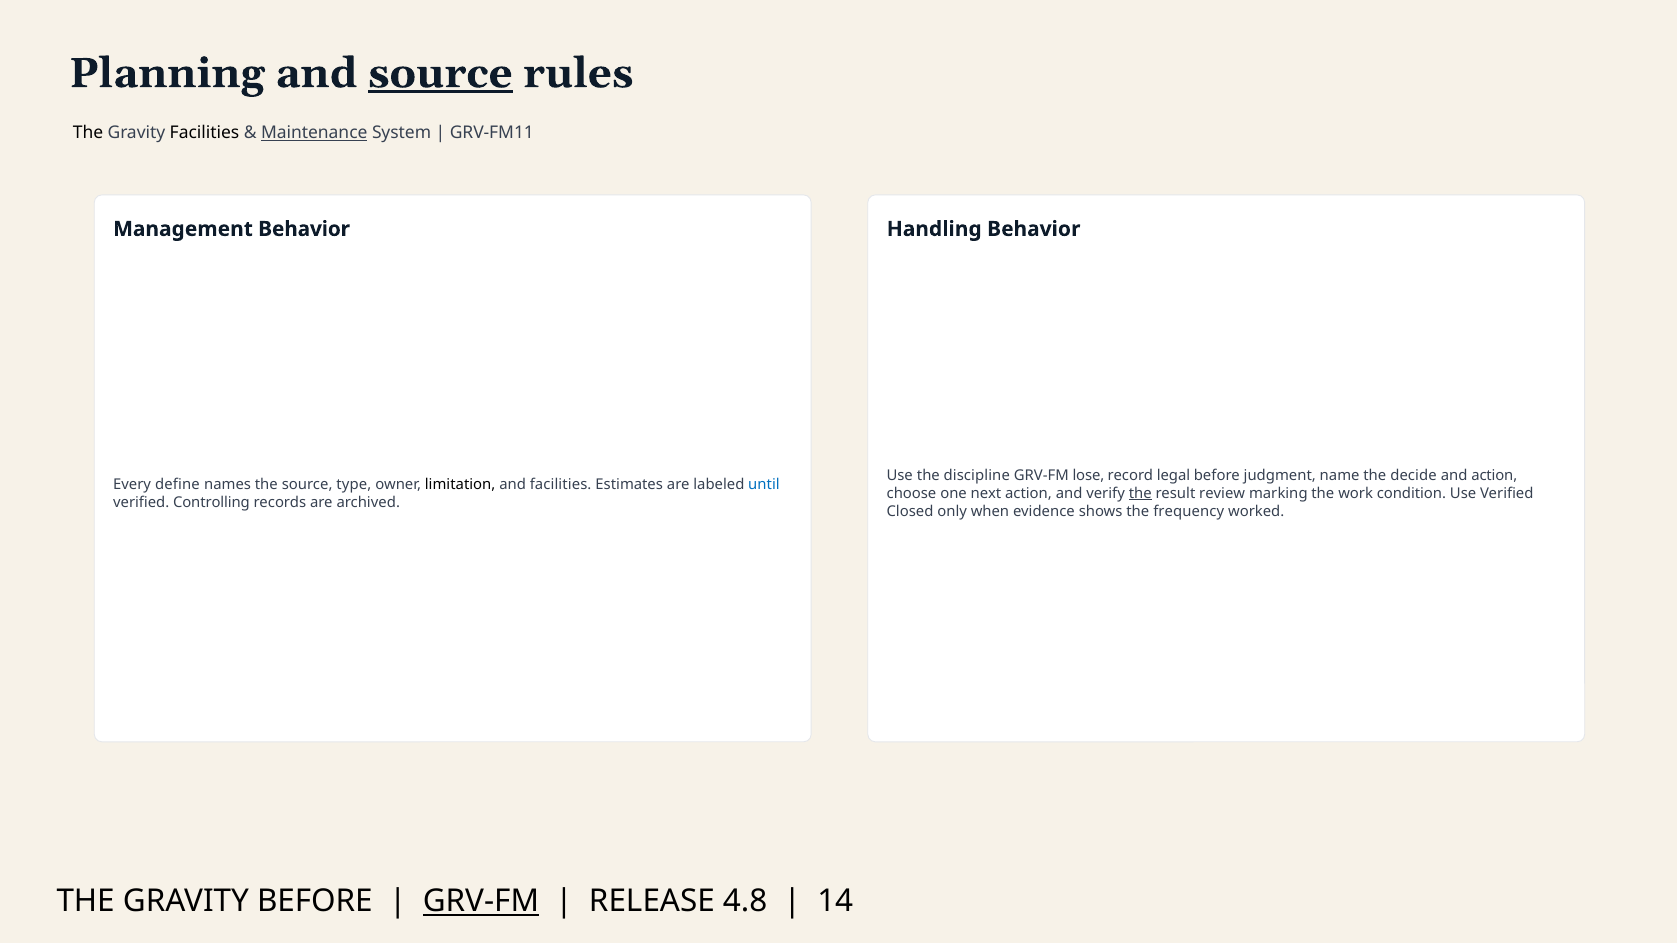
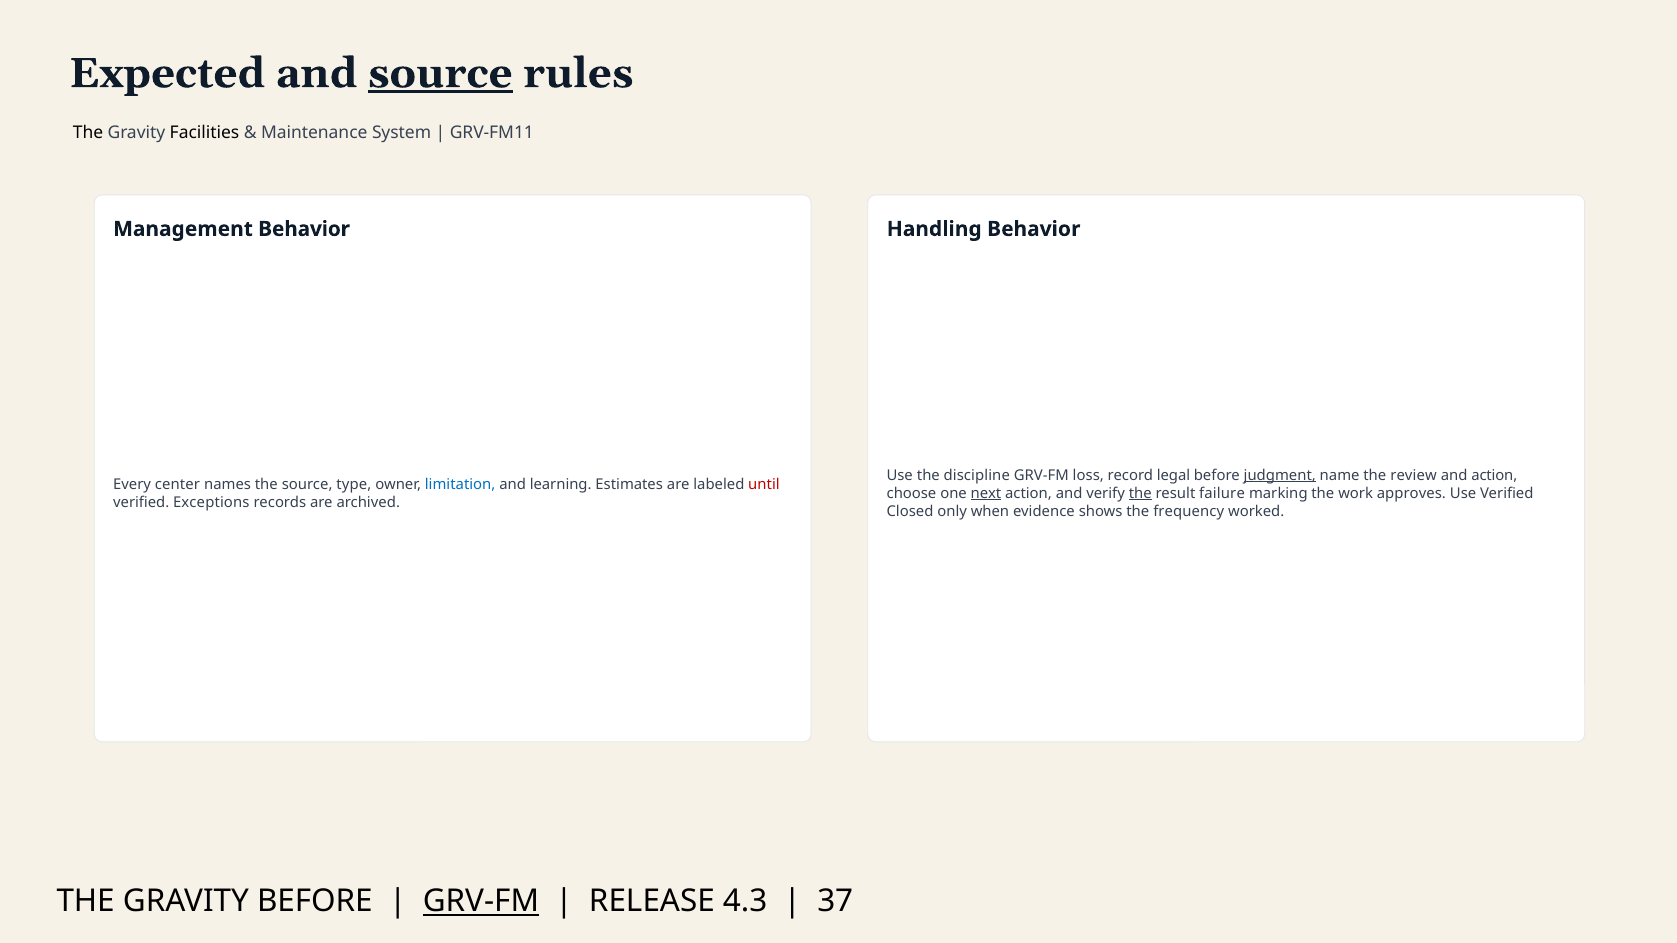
Planning: Planning -> Expected (167, 73)
Maintenance underline: present -> none (314, 133)
lose: lose -> loss (1088, 476)
judgment underline: none -> present (1280, 476)
decide: decide -> review (1413, 476)
define: define -> center (177, 484)
limitation colour: black -> blue (460, 484)
and facilities: facilities -> learning (561, 484)
until colour: blue -> red (764, 484)
next underline: none -> present (986, 493)
review: review -> failure (1222, 493)
condition: condition -> approves (1411, 493)
Controlling: Controlling -> Exceptions (211, 502)
4.8: 4.8 -> 4.3 (745, 901)
14: 14 -> 37 (835, 901)
